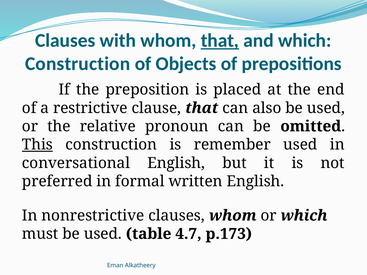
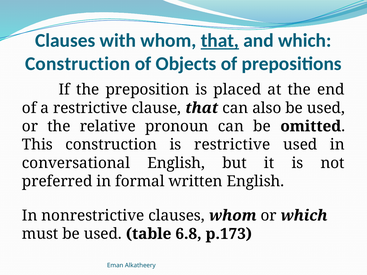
This underline: present -> none (37, 145)
is remember: remember -> restrictive (232, 145)
4.7: 4.7 -> 6.8 (188, 234)
